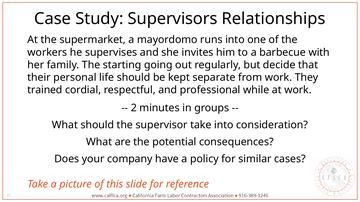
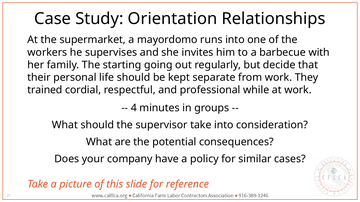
Supervisors: Supervisors -> Orientation (173, 19)
2: 2 -> 4 (134, 108)
